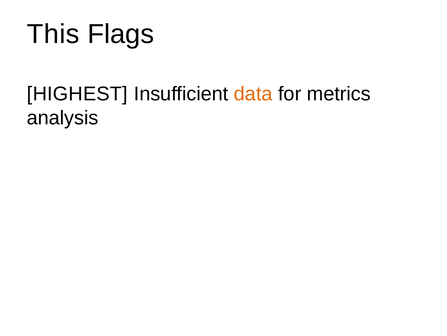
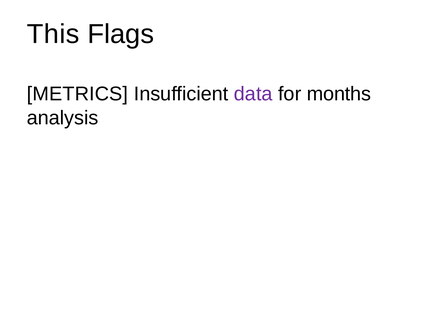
HIGHEST: HIGHEST -> METRICS (77, 94)
data colour: orange -> purple (253, 94)
metrics: metrics -> months (339, 94)
